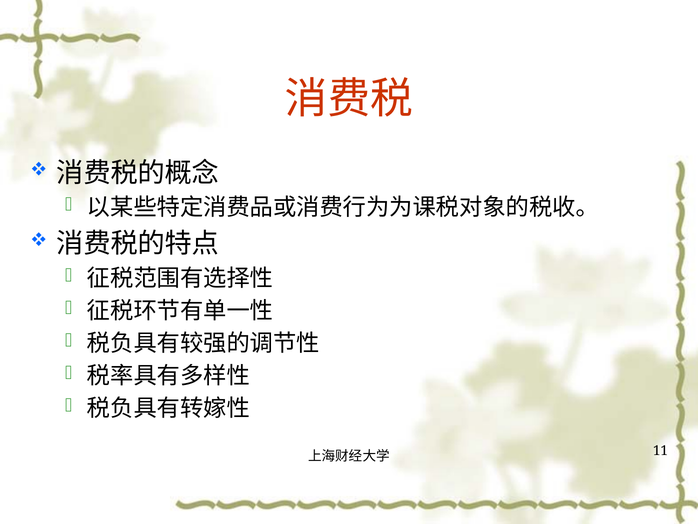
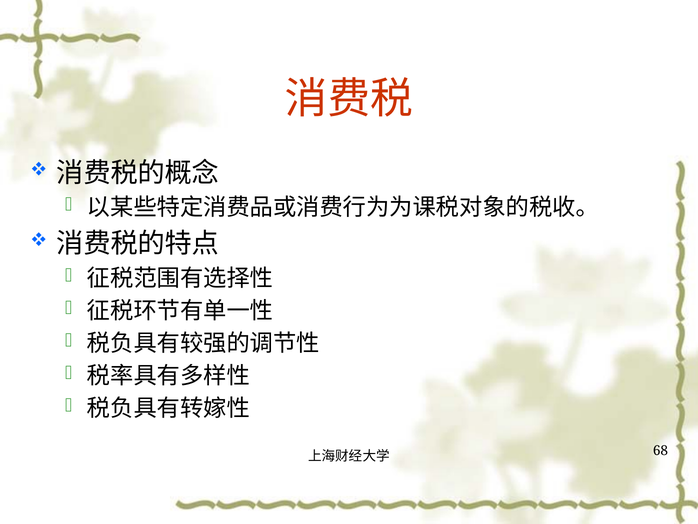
11: 11 -> 68 (660, 450)
